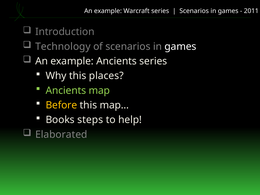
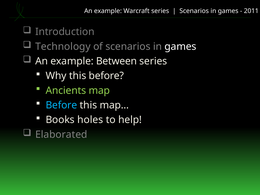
example Ancients: Ancients -> Between (117, 61)
this places: places -> before (106, 76)
Before colour: yellow -> light blue (61, 105)
steps: steps -> holes (90, 120)
